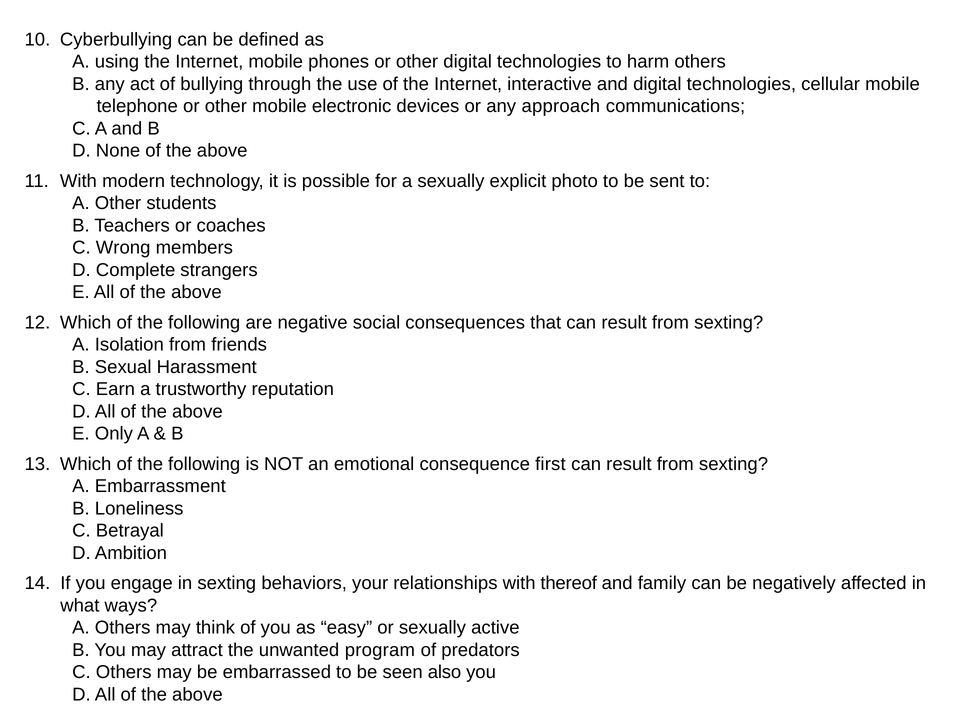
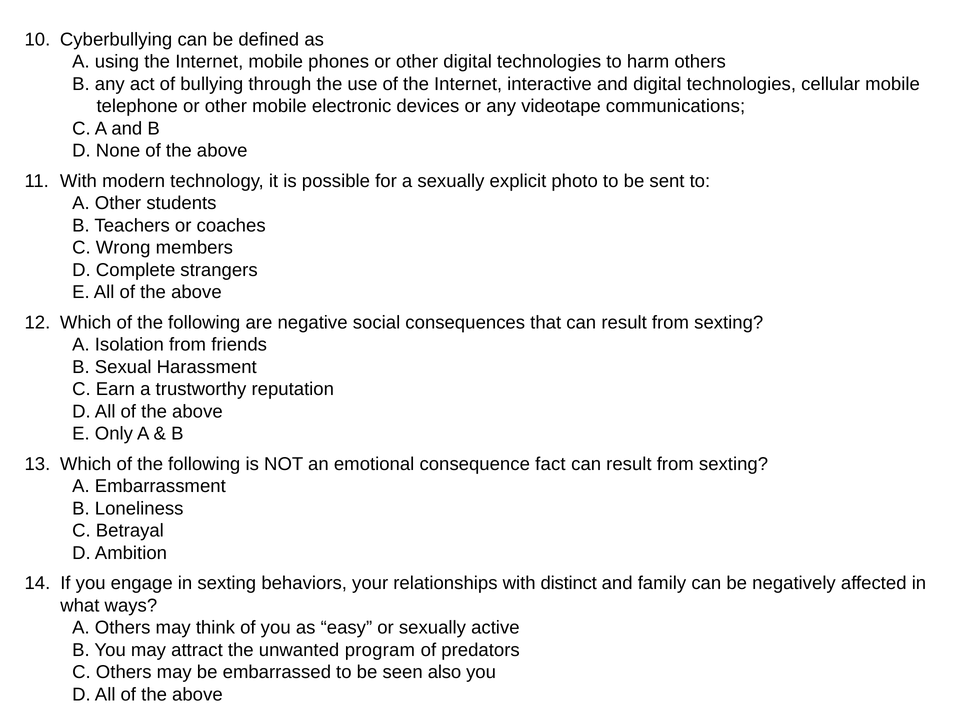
approach: approach -> videotape (561, 106)
first: first -> fact (550, 464)
thereof: thereof -> distinct (569, 583)
